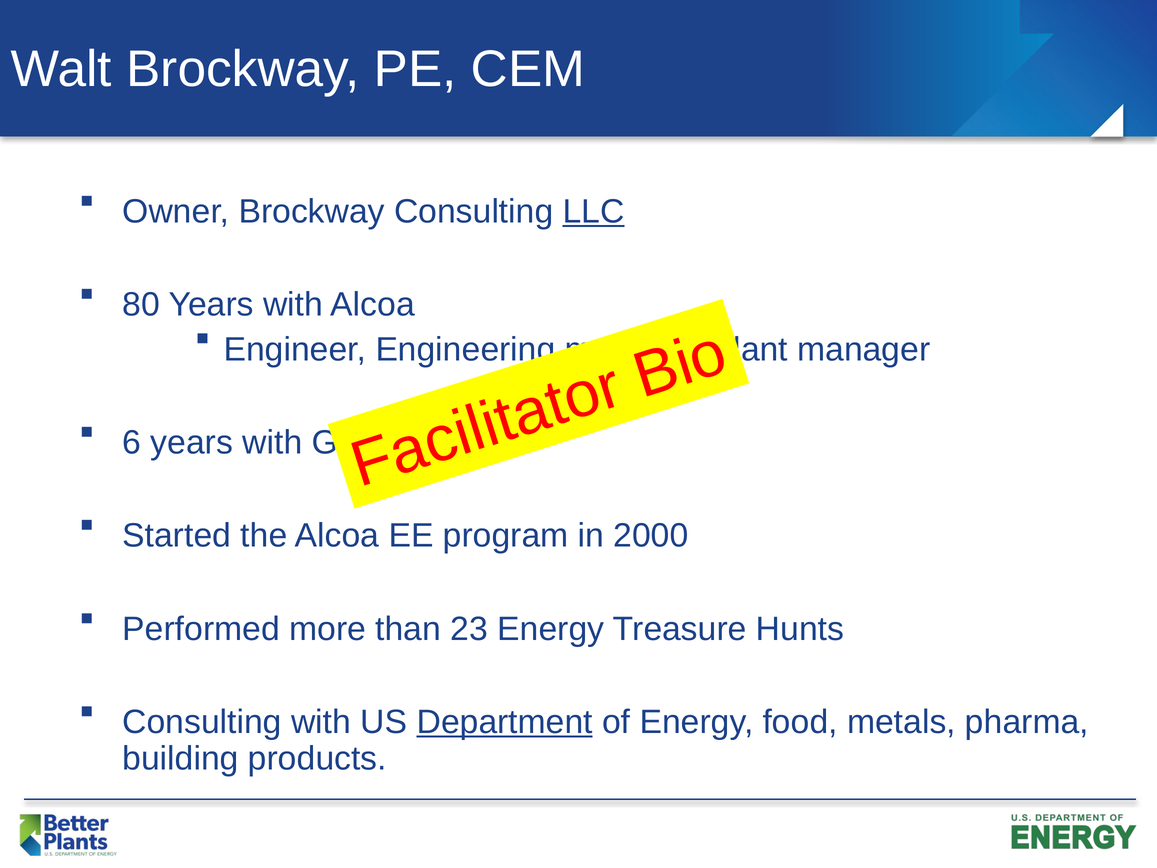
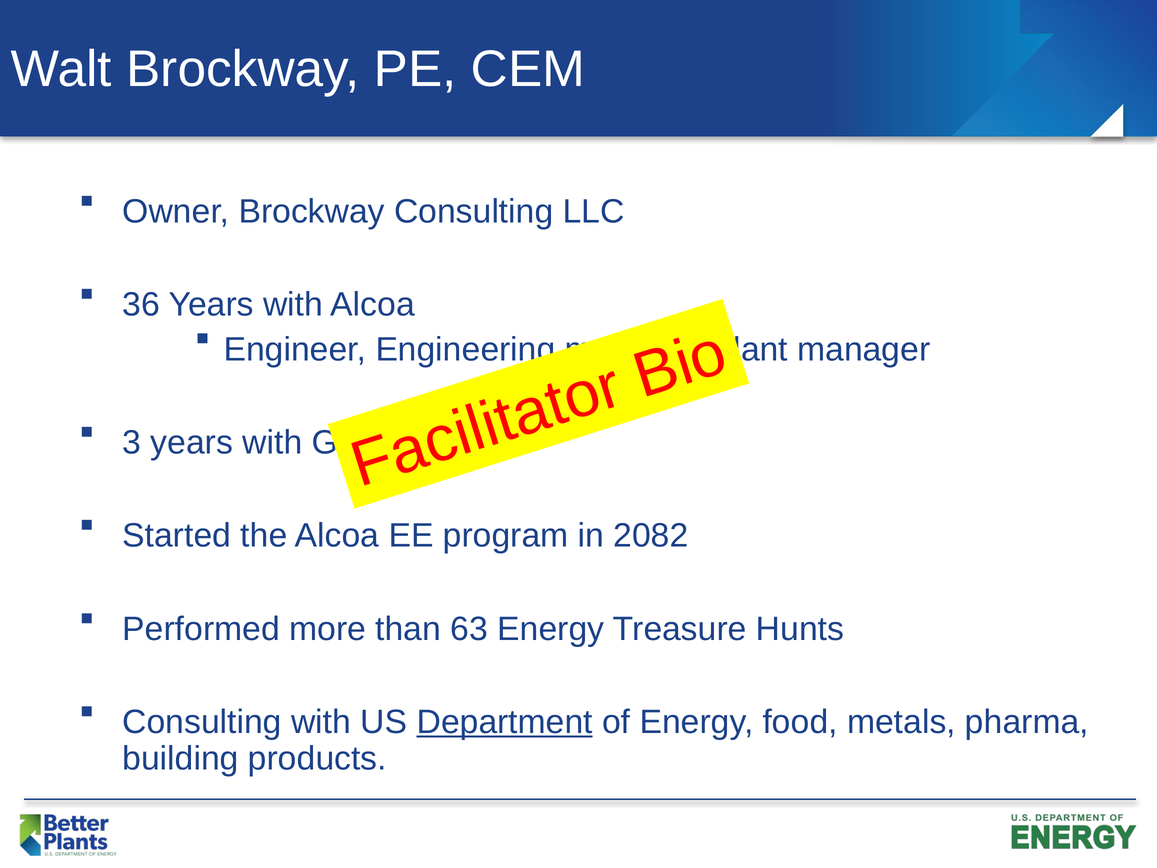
LLC underline: present -> none (594, 212)
80: 80 -> 36 (141, 305)
6: 6 -> 3 (132, 442)
2000: 2000 -> 2082 (651, 536)
23: 23 -> 63 (469, 629)
